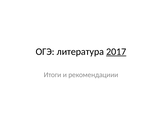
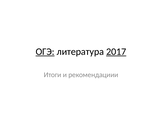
ОГЭ underline: none -> present (45, 51)
